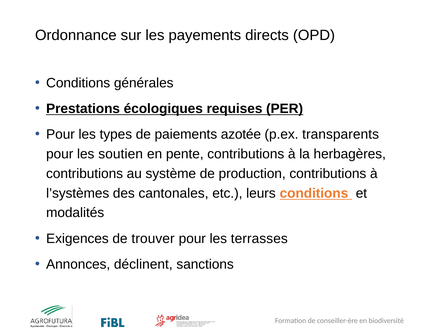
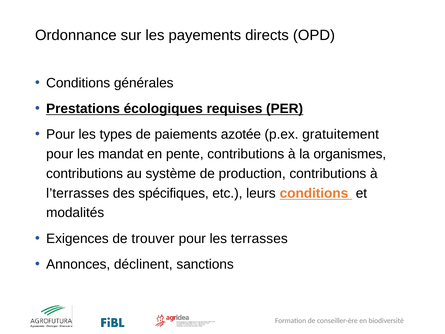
transparents: transparents -> gratuitement (341, 134)
soutien: soutien -> mandat (121, 154)
herbagères: herbagères -> organismes (350, 154)
l’systèmes: l’systèmes -> l’terrasses (78, 193)
cantonales: cantonales -> spécifiques (174, 193)
